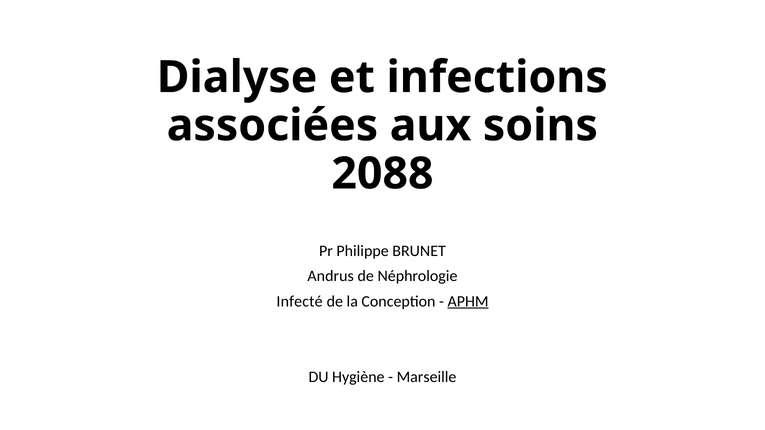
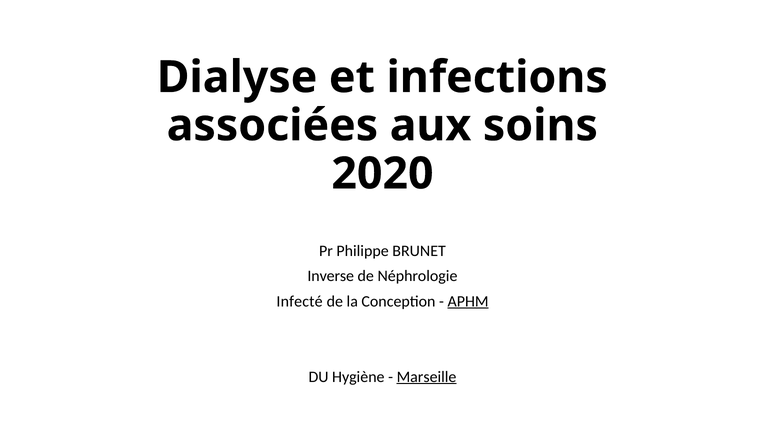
2088: 2088 -> 2020 (382, 174)
Andrus: Andrus -> Inverse (331, 276)
Marseille underline: none -> present (427, 377)
